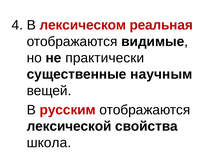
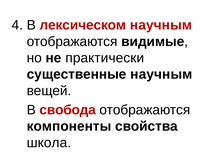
лексическом реальная: реальная -> научным (161, 25)
русским: русским -> свобода (68, 110)
лексической: лексической -> компоненты (69, 126)
